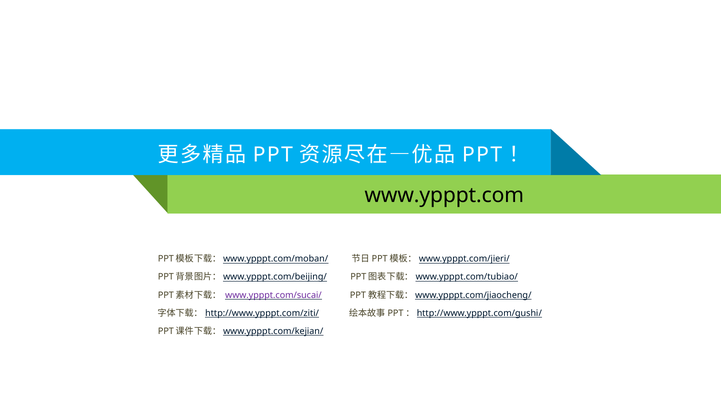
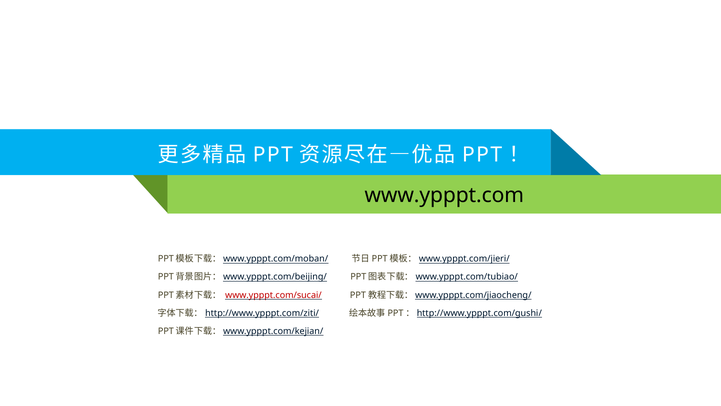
www.ypppt.com/sucai/ colour: purple -> red (273, 295)
